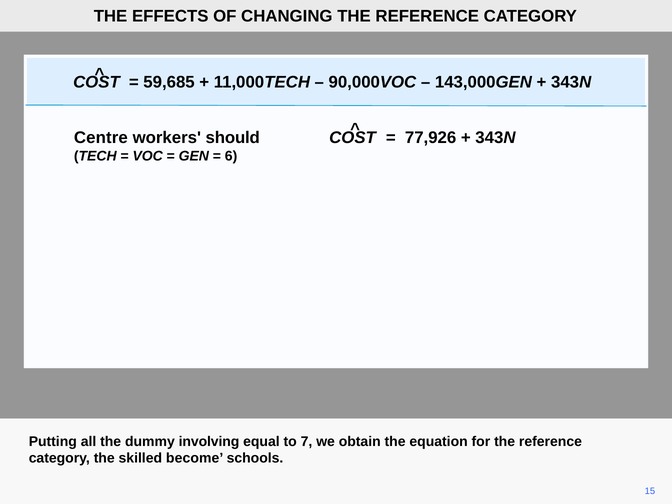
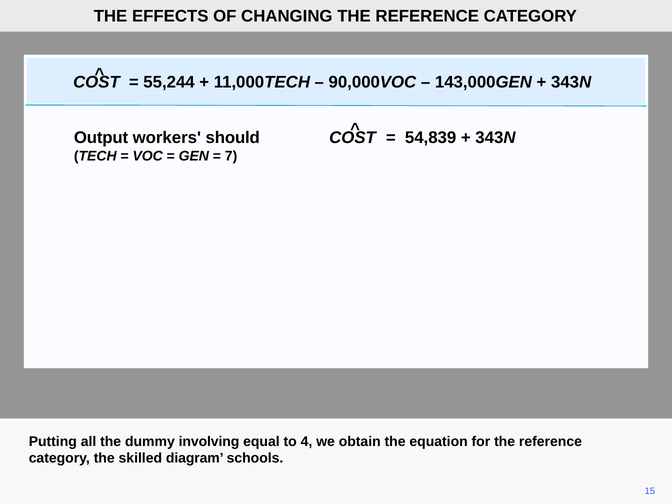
59,685: 59,685 -> 55,244 (169, 82)
77,926: 77,926 -> 54,839 (431, 138)
Centre: Centre -> Output (101, 138)
6: 6 -> 7 (231, 156)
7: 7 -> 4 (307, 442)
become: become -> diagram (195, 458)
